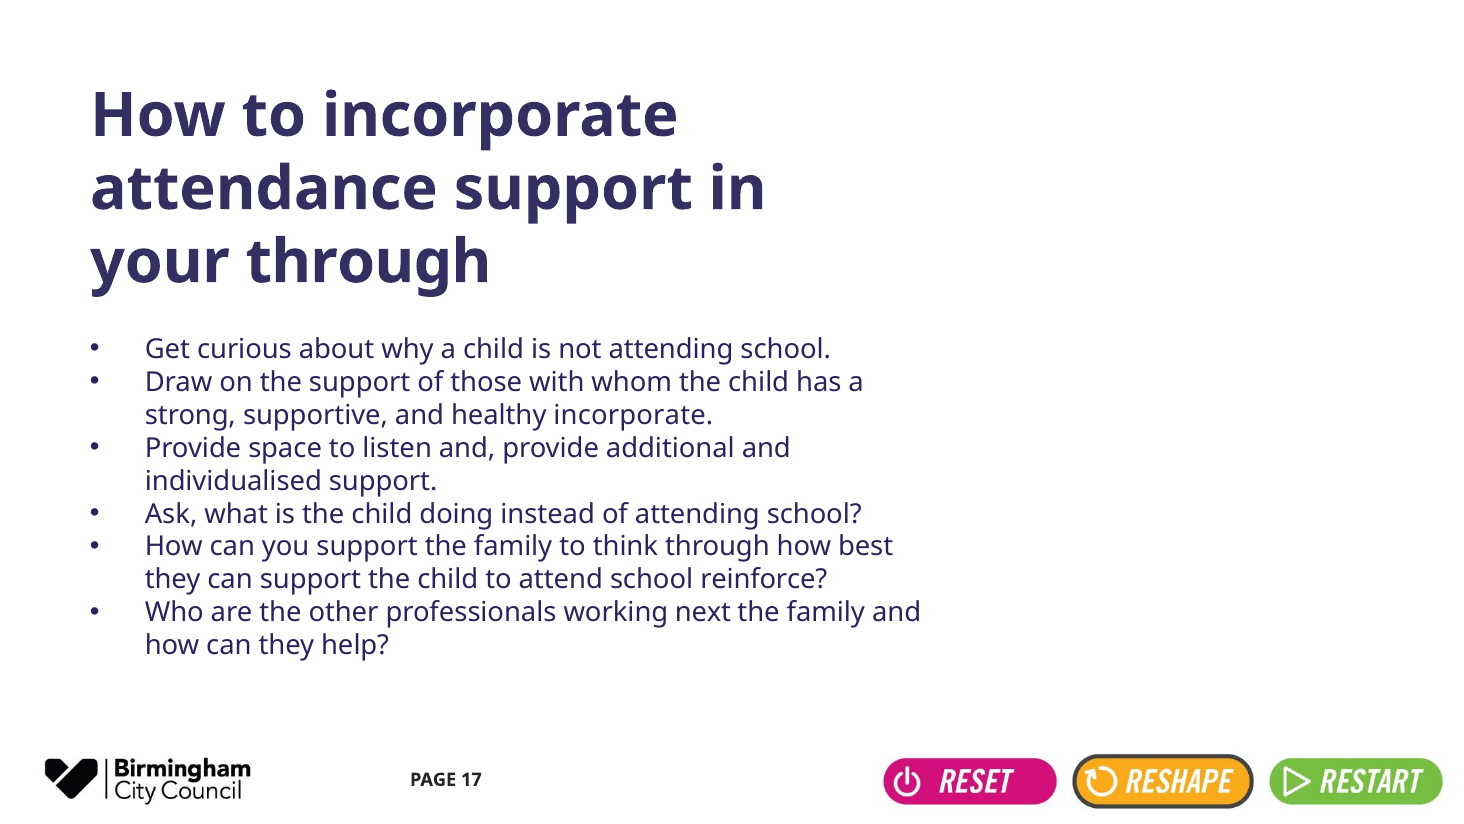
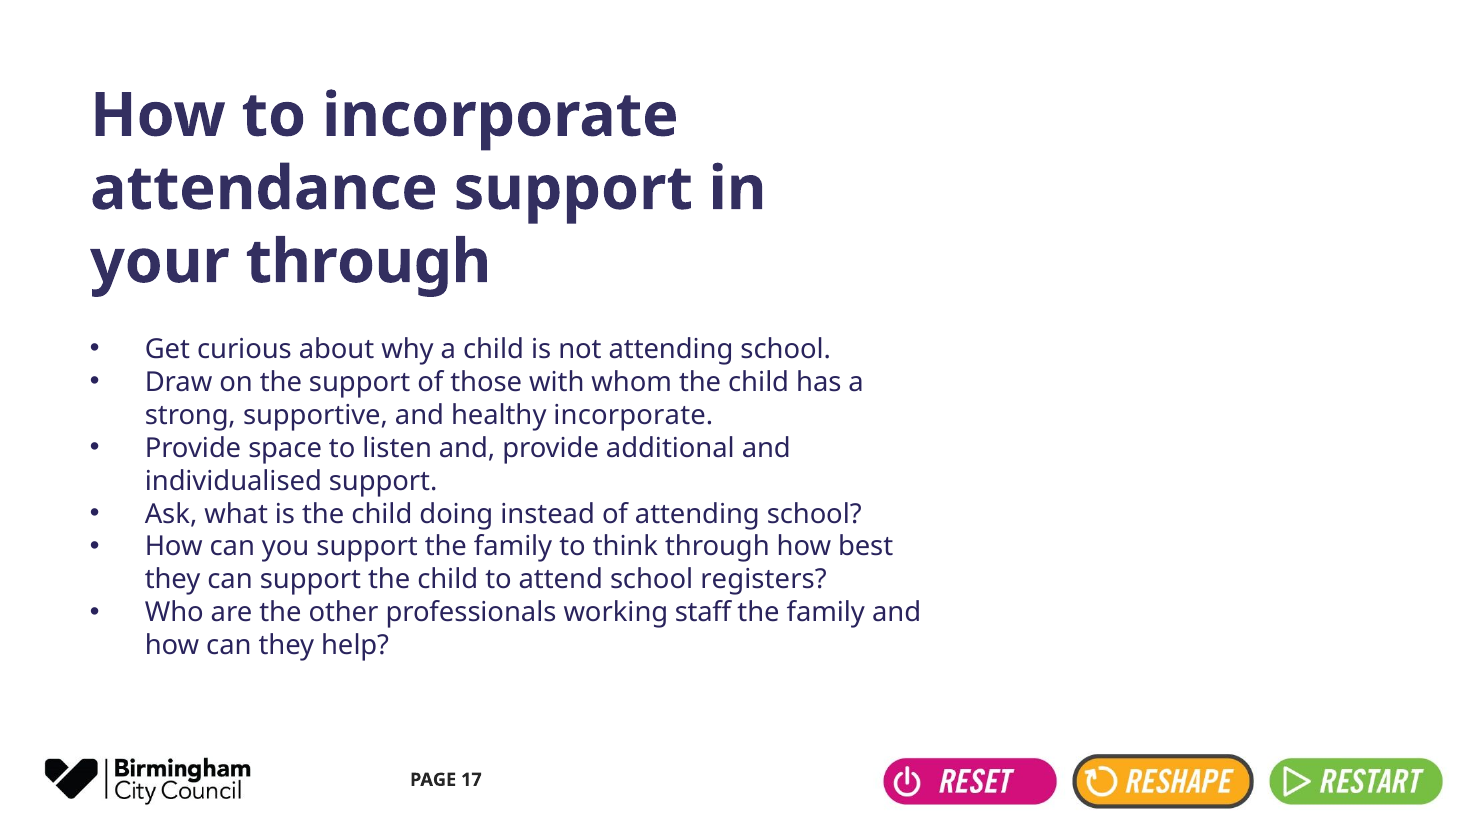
reinforce: reinforce -> registers (764, 579)
next: next -> staff (703, 612)
